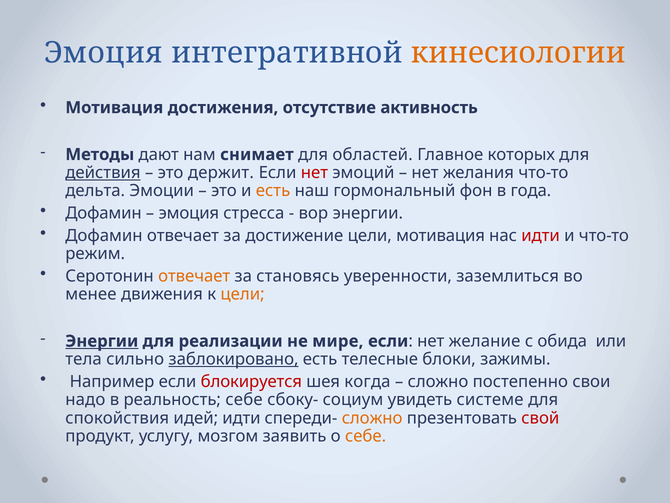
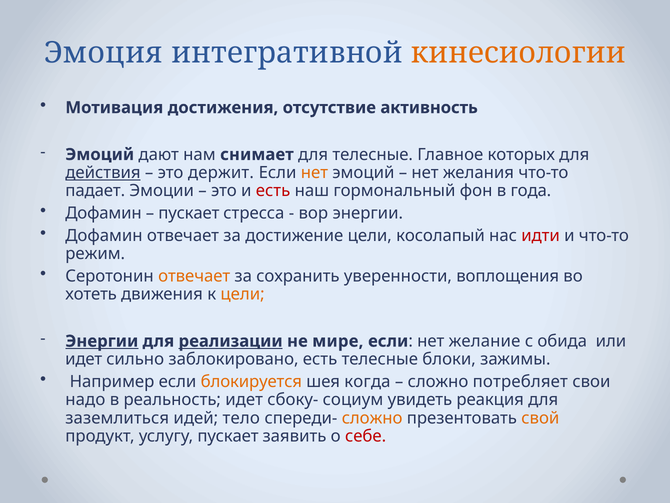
Методы: Методы -> Эмоций (100, 154)
для областей: областей -> телесные (373, 154)
нет colour: red -> orange (314, 172)
дельта: дельта -> падает (95, 191)
есть colour: orange -> red (273, 191)
эмоция: эмоция -> пускает (189, 213)
цели мотивация: мотивация -> косолапый (441, 235)
становясь: становясь -> сохранить (298, 276)
заземлиться: заземлиться -> воплощения (508, 276)
менее: менее -> хотеть (91, 294)
реализации underline: none -> present (231, 341)
тела: тела -> идет (84, 359)
заблокировано underline: present -> none (234, 359)
блокируется colour: red -> orange (251, 381)
постепенно: постепенно -> потребляет (520, 381)
реальность себе: себе -> идет (244, 399)
системе: системе -> реакция (490, 399)
спокойствия: спокойствия -> заземлиться (117, 418)
идей идти: идти -> тело (241, 418)
свой colour: red -> orange (540, 418)
услугу мозгом: мозгом -> пускает (228, 436)
себе colour: orange -> red (366, 436)
